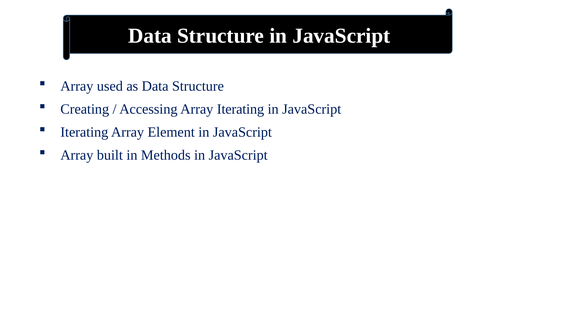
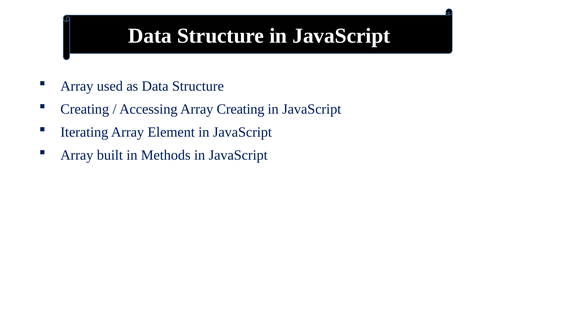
Array Iterating: Iterating -> Creating (241, 109)
